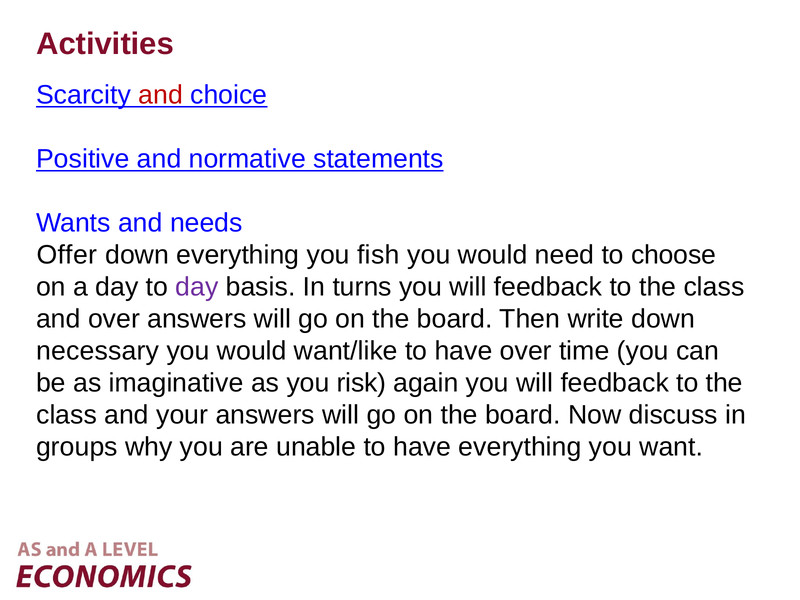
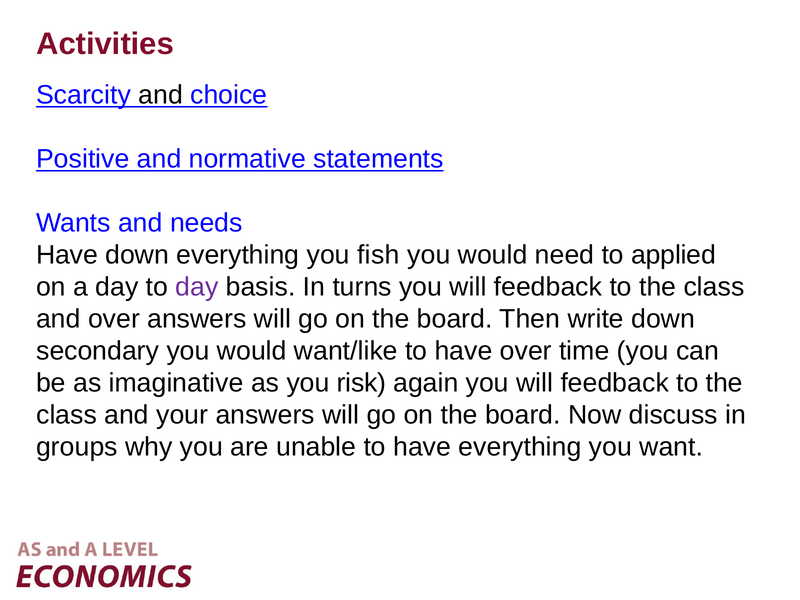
and colour: red -> black (161, 95)
Offer: Offer -> Have (67, 255)
choose: choose -> applied (674, 255)
necessary: necessary -> secondary (98, 351)
